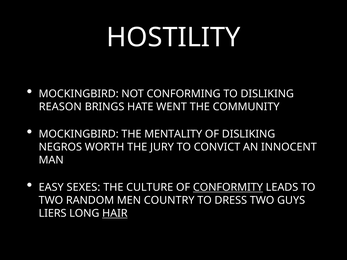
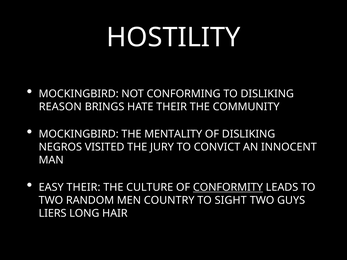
HATE WENT: WENT -> THEIR (172, 107)
WORTH: WORTH -> VISITED (105, 147)
EASY SEXES: SEXES -> THEIR (83, 188)
DRESS: DRESS -> SIGHT (231, 201)
HAIR underline: present -> none (115, 214)
